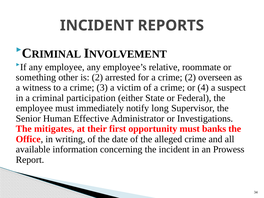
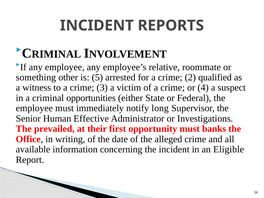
is 2: 2 -> 5 (97, 77)
overseen: overseen -> qualified (215, 77)
participation: participation -> opportunities (91, 98)
mitigates: mitigates -> prevailed (54, 129)
Prowess: Prowess -> Eligible (229, 149)
